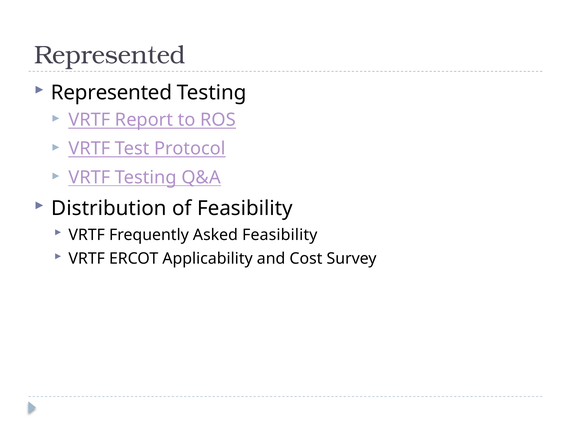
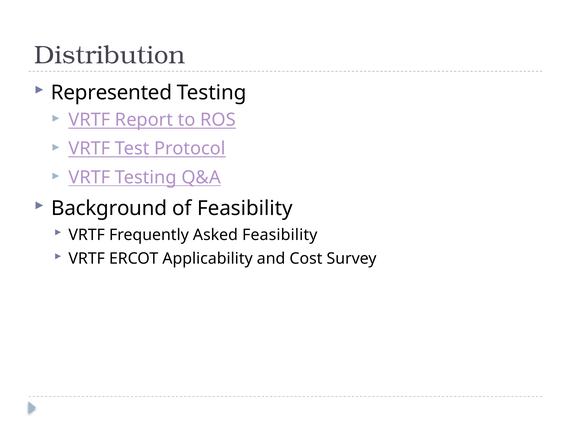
Represented: Represented -> Distribution (110, 55)
Distribution: Distribution -> Background (109, 209)
